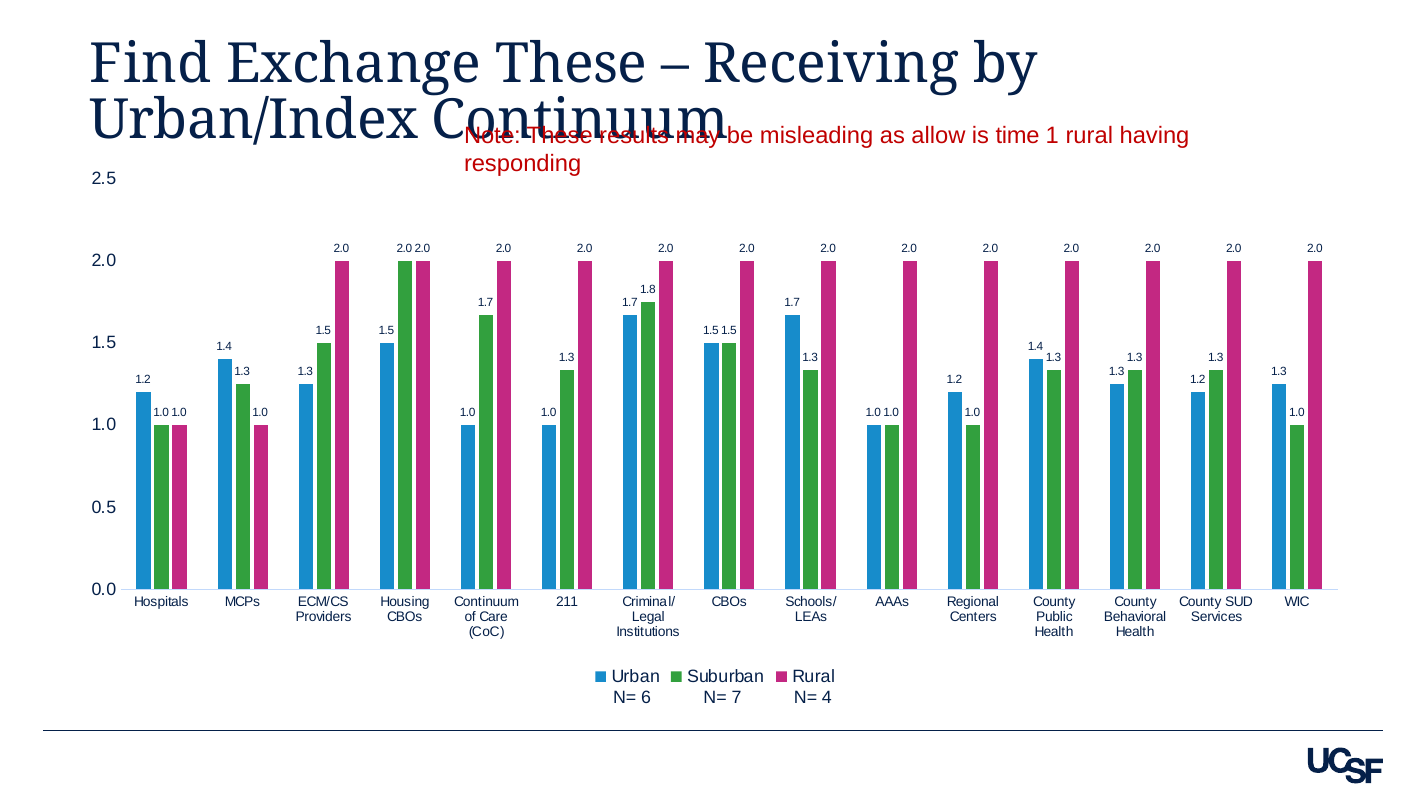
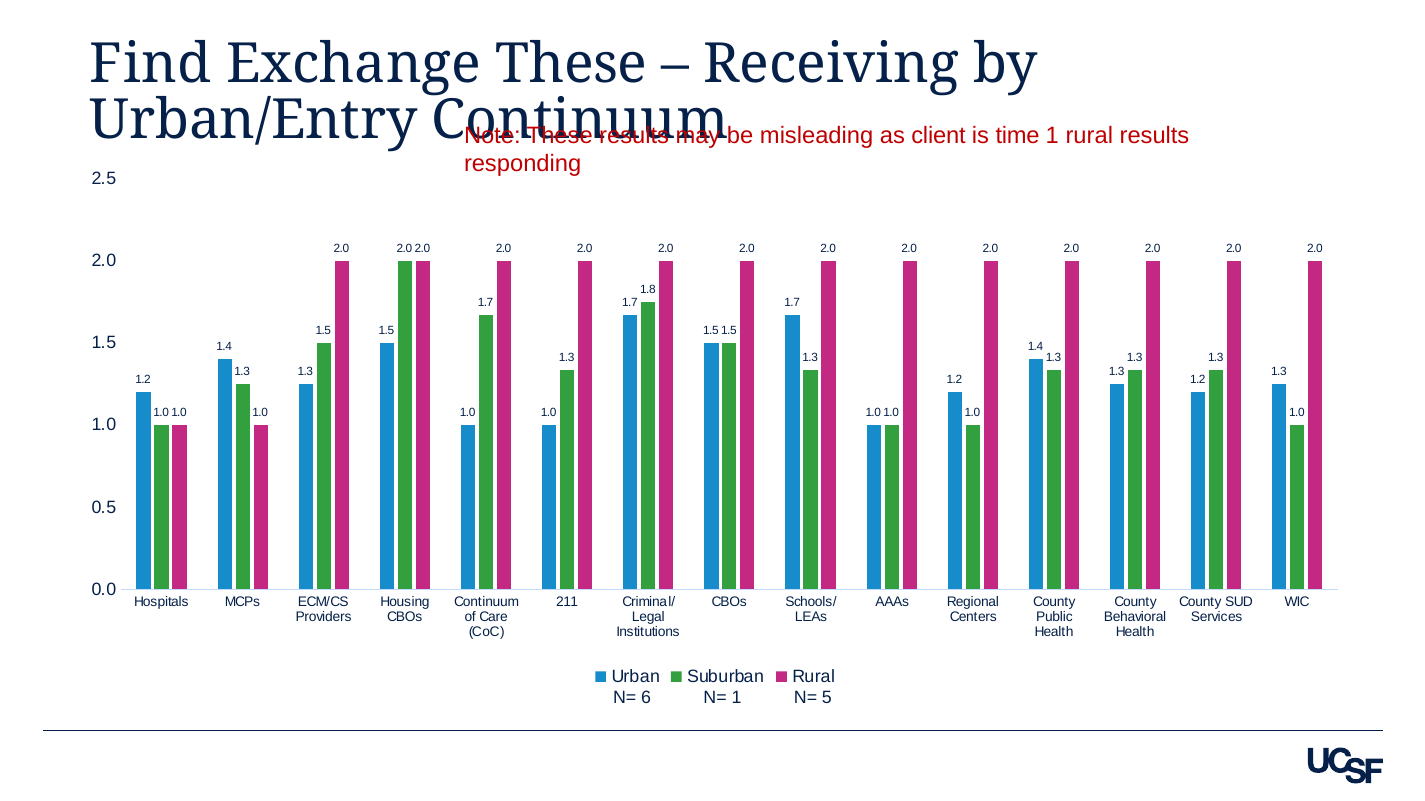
Urban/Index: Urban/Index -> Urban/Entry (254, 121)
allow: allow -> client (939, 136)
rural having: having -> results (1154, 136)
N= 7: 7 -> 1 (736, 698)
4: 4 -> 5 (827, 699)
